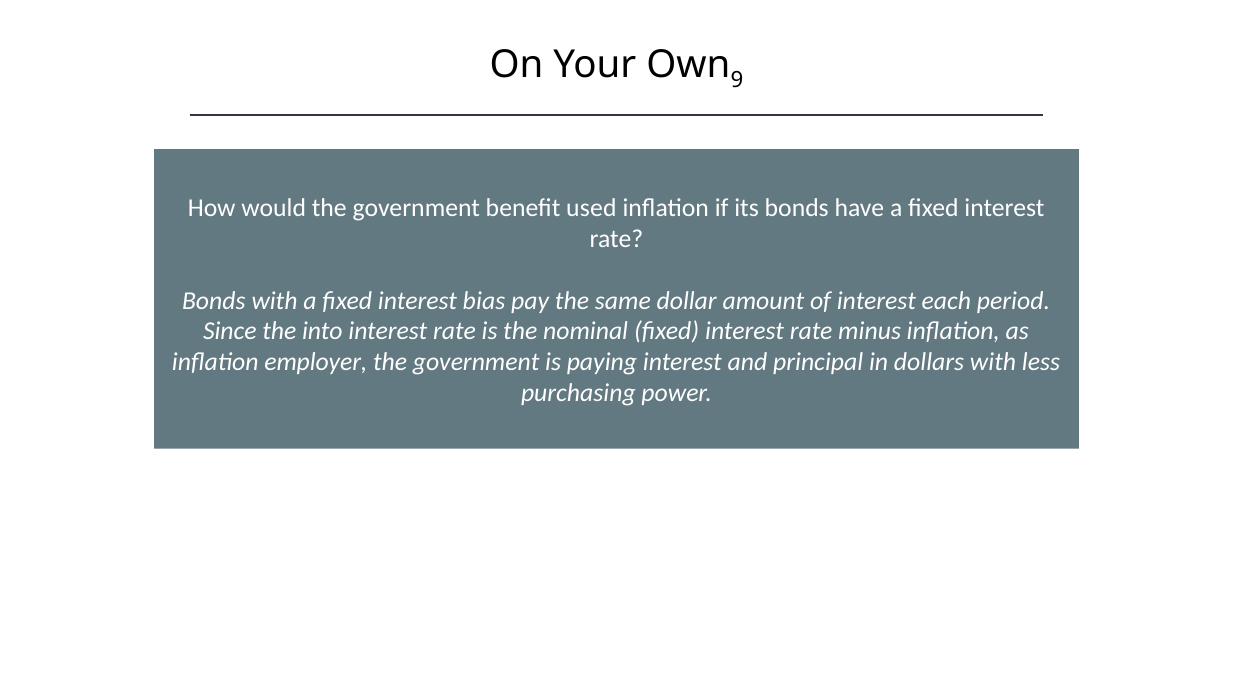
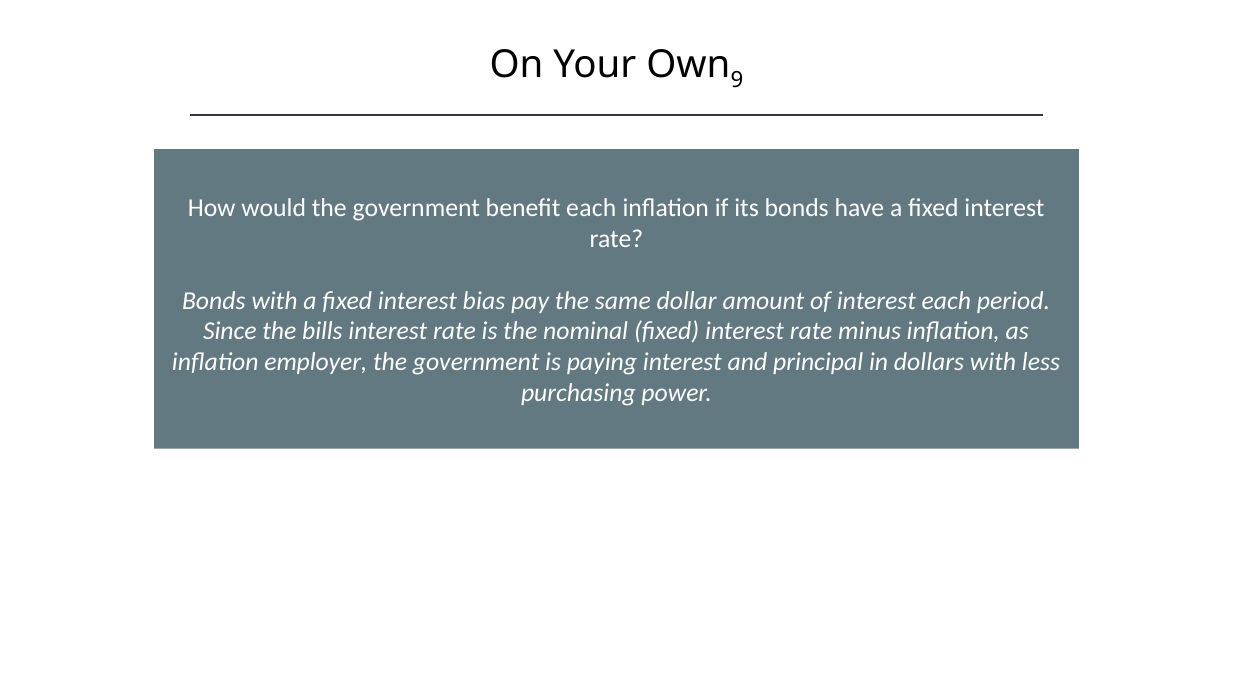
benefit used: used -> each (591, 208)
into: into -> bills (322, 331)
